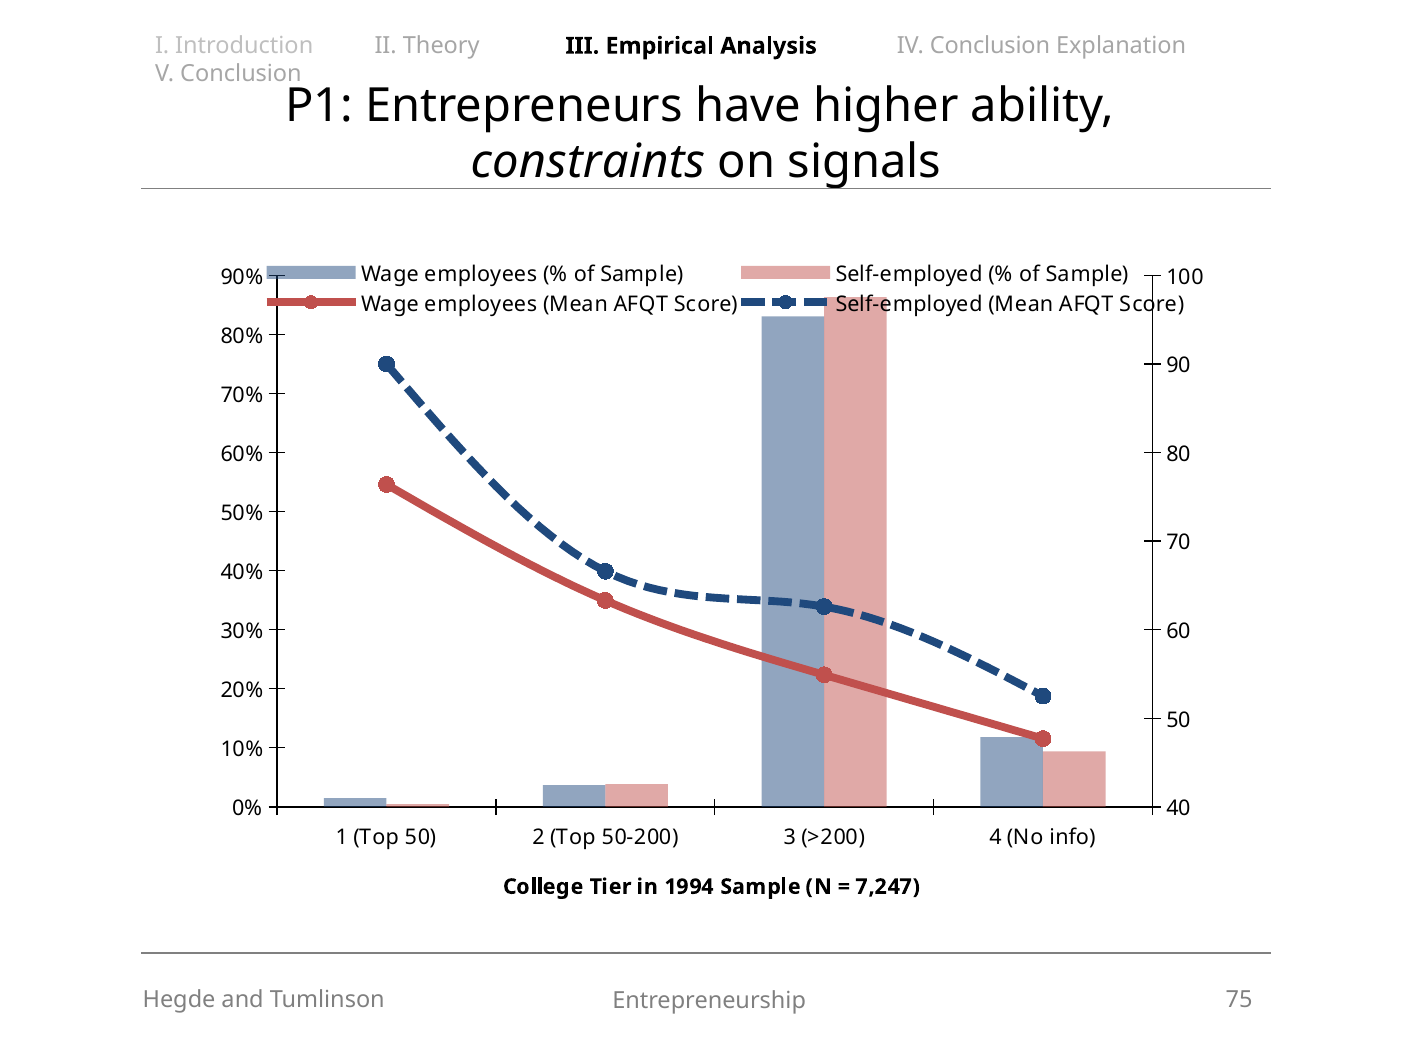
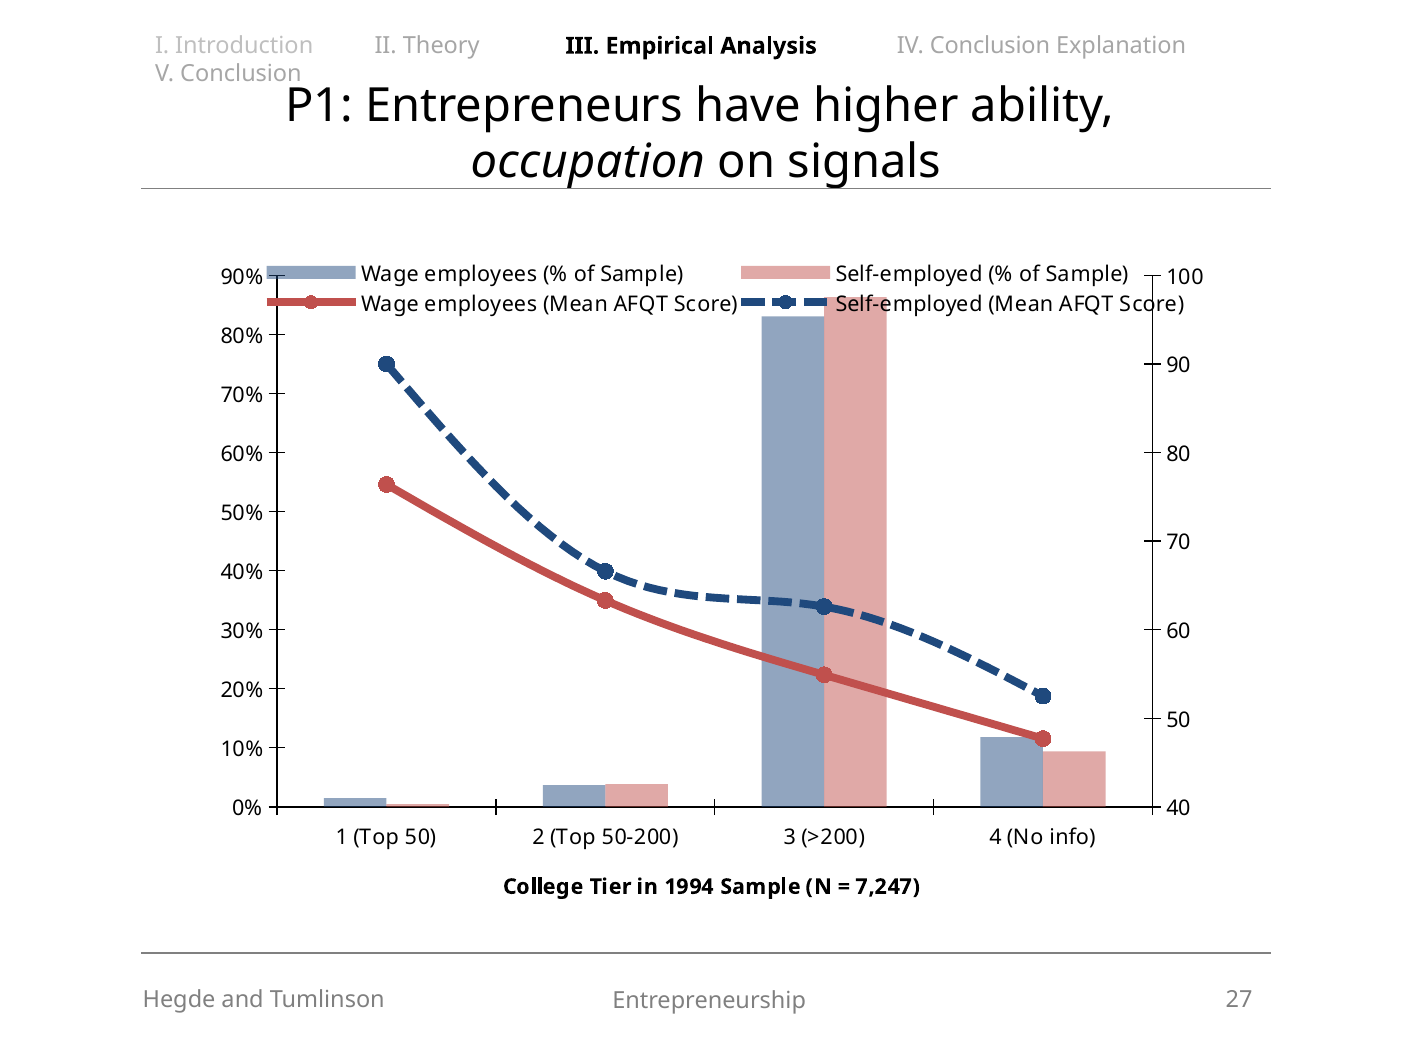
constraints: constraints -> occupation (588, 162)
75: 75 -> 27 (1239, 1000)
